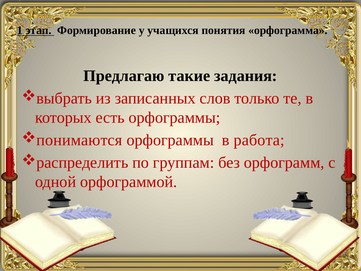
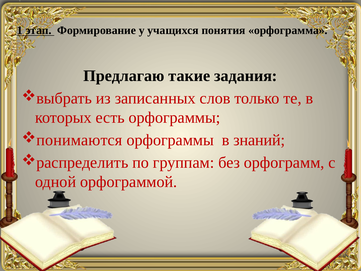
работа: работа -> знаний (259, 140)
